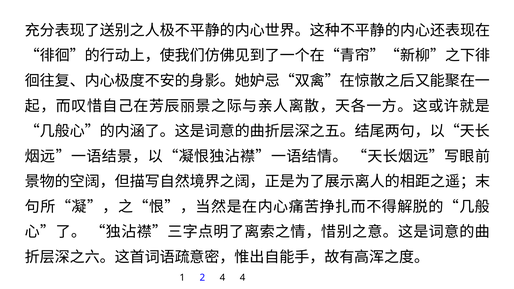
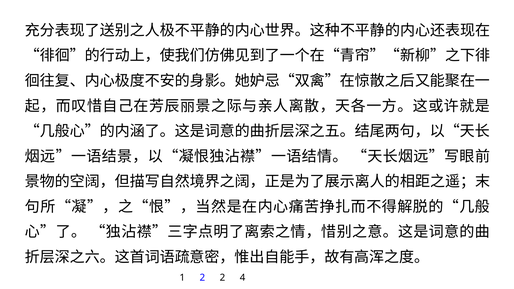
2 4: 4 -> 2 (222, 278)
